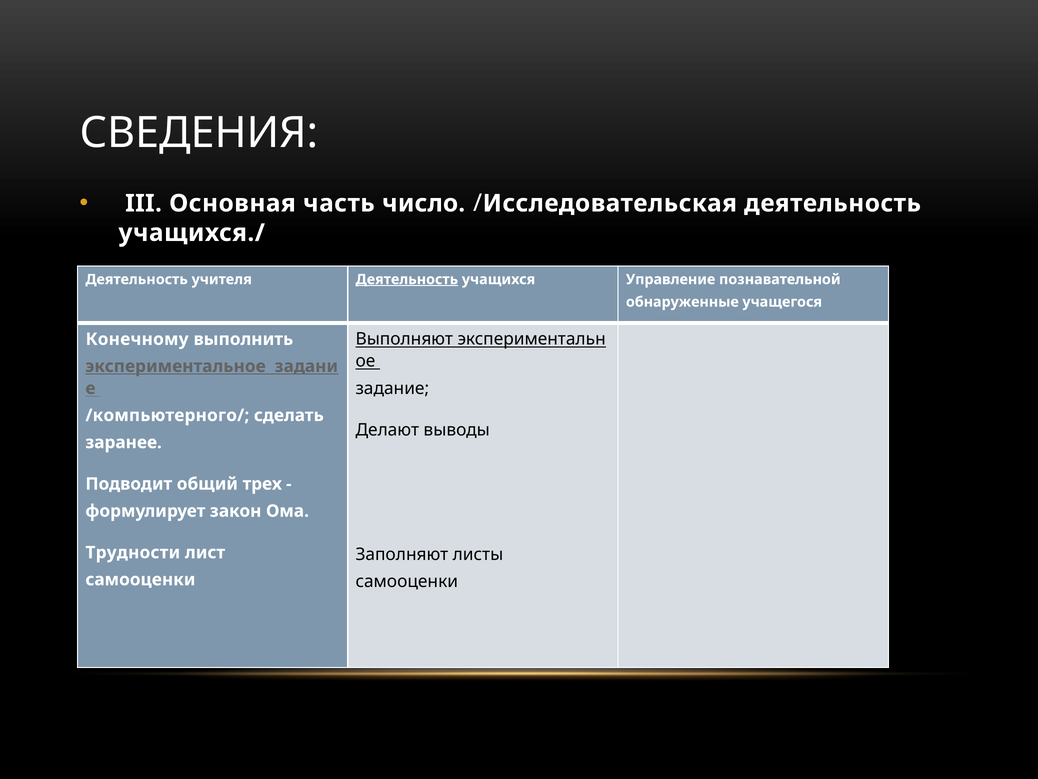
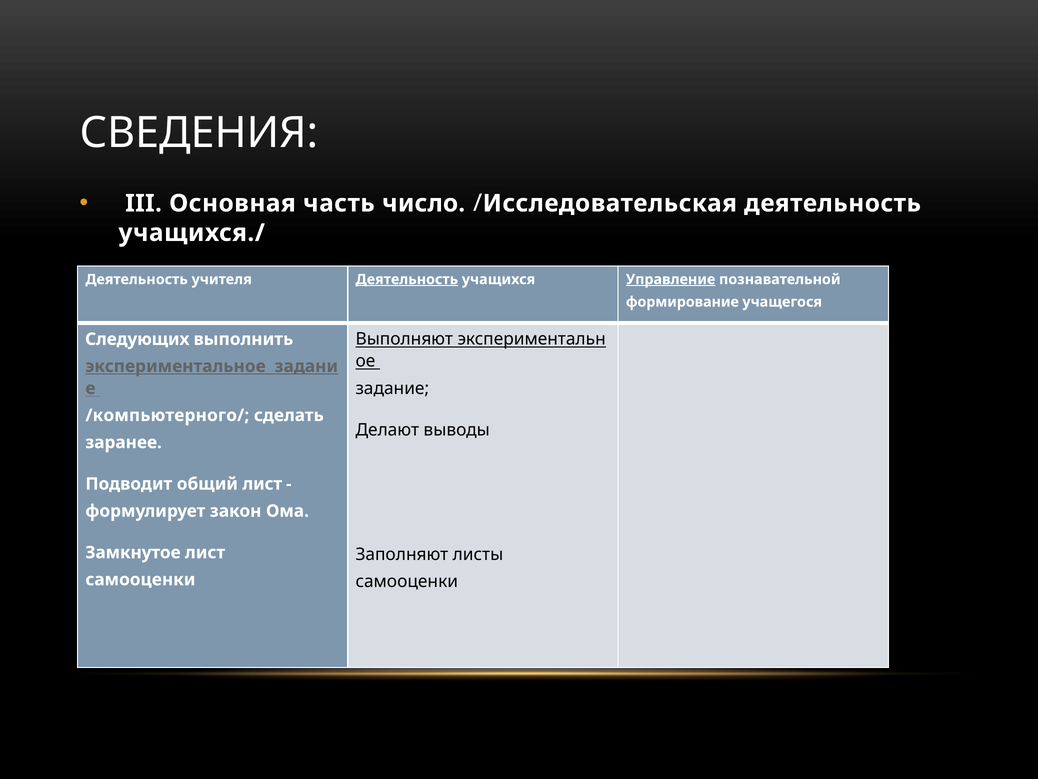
Управление underline: none -> present (671, 279)
обнаруженные: обнаруженные -> формирование (682, 302)
Конечному: Конечному -> Следующих (137, 339)
общий трех: трех -> лист (262, 484)
Трудности: Трудности -> Замкнутое (133, 552)
